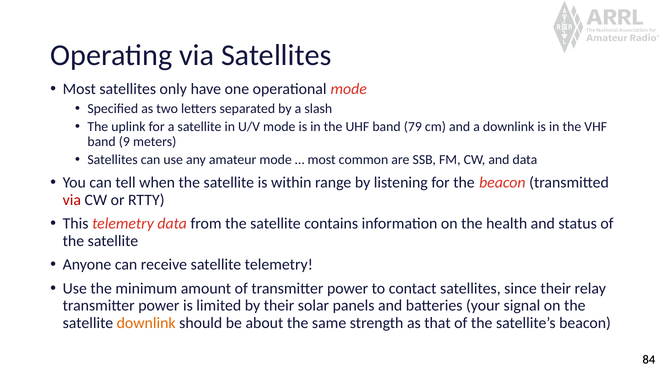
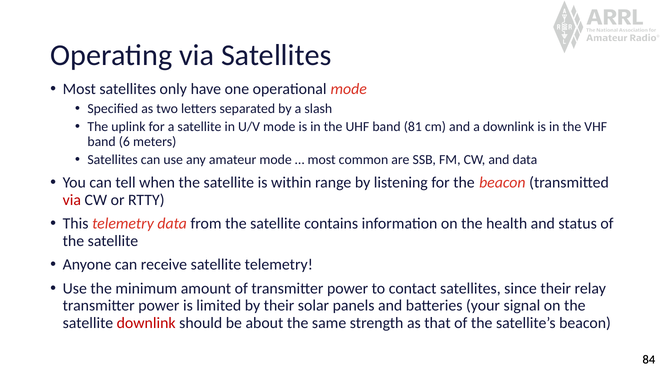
79: 79 -> 81 (413, 127)
9: 9 -> 6 (124, 142)
downlink colour: orange -> red (146, 323)
